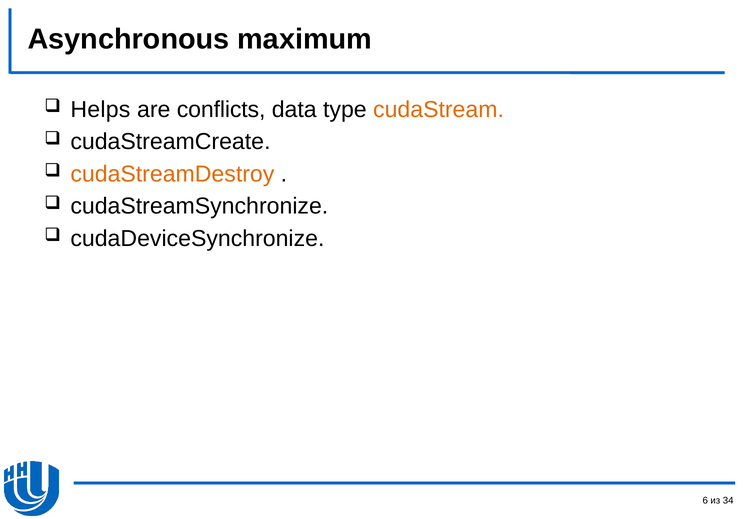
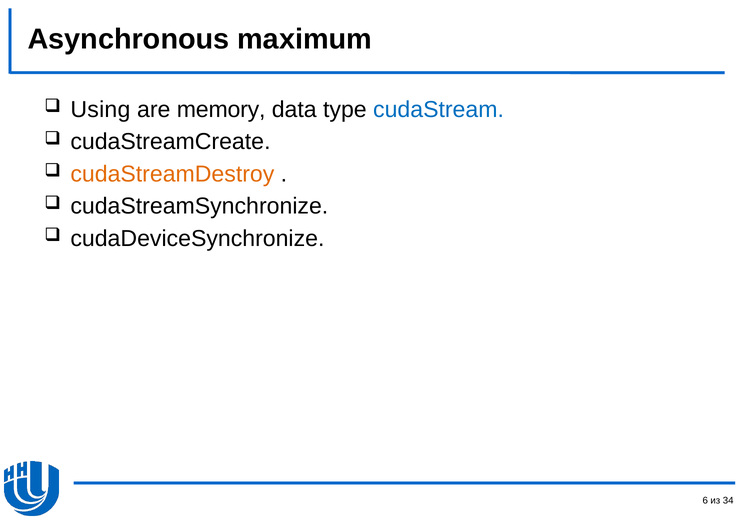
Helps: Helps -> Using (100, 110)
conflicts: conflicts -> memory (221, 110)
cudaStream colour: orange -> blue (439, 110)
